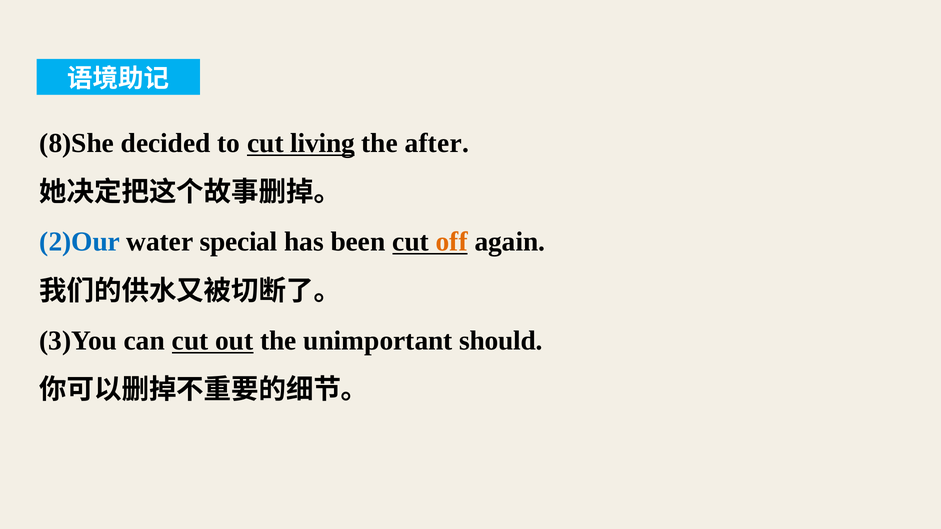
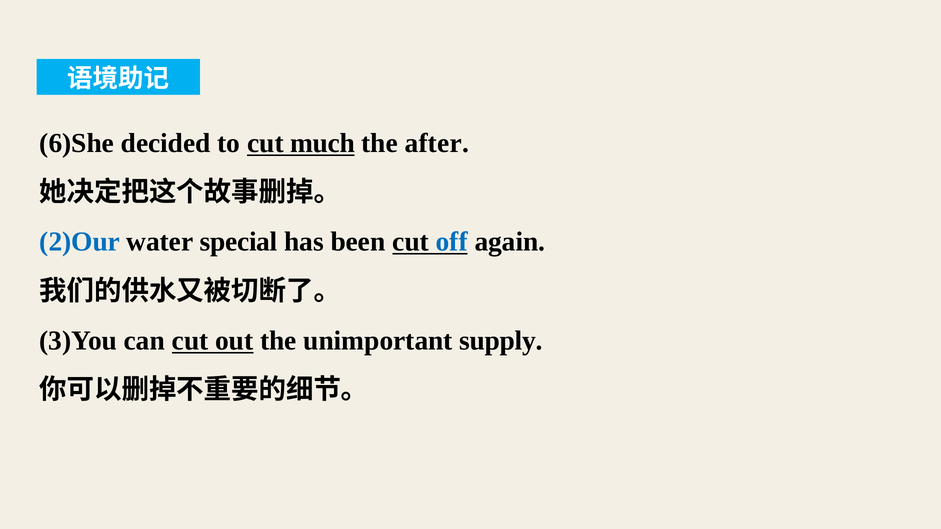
8)She: 8)She -> 6)She (77, 143)
living: living -> much (323, 143)
off colour: orange -> blue (452, 242)
should: should -> supply (501, 341)
